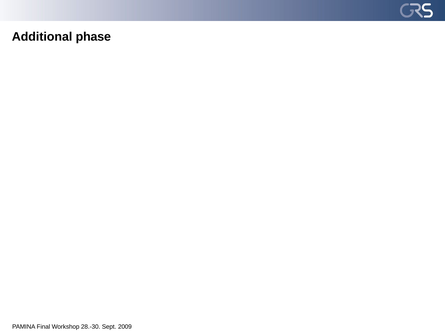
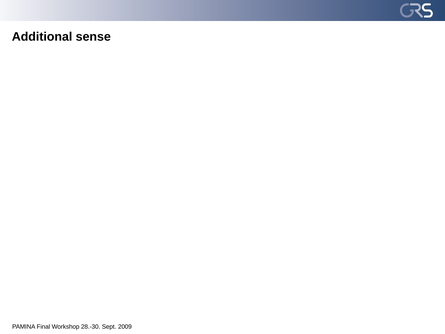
phase: phase -> sense (93, 37)
